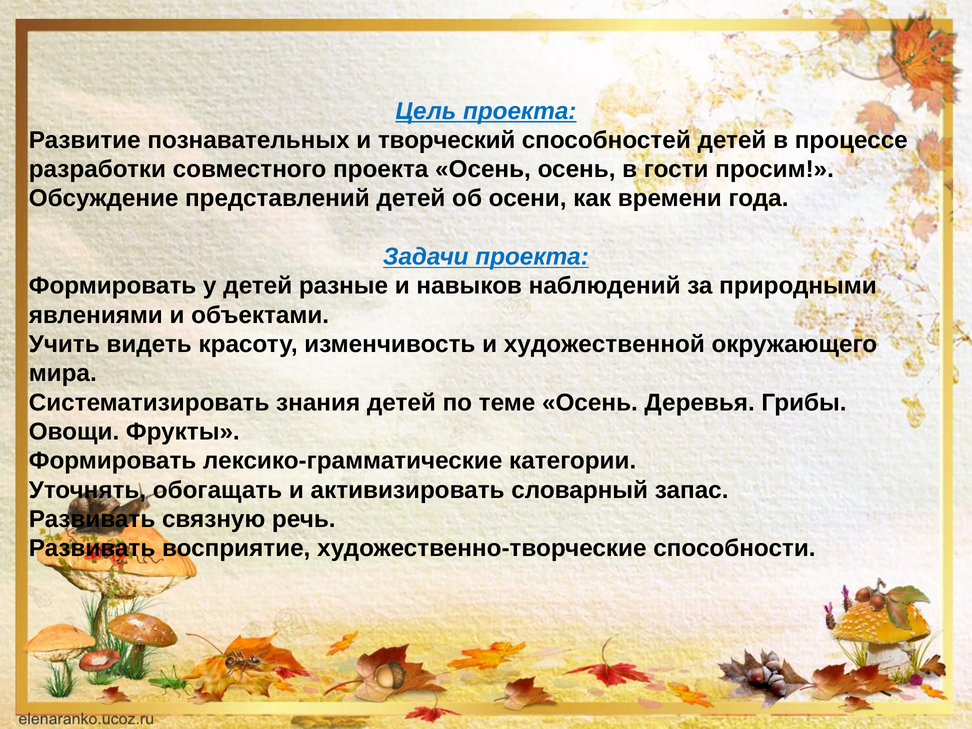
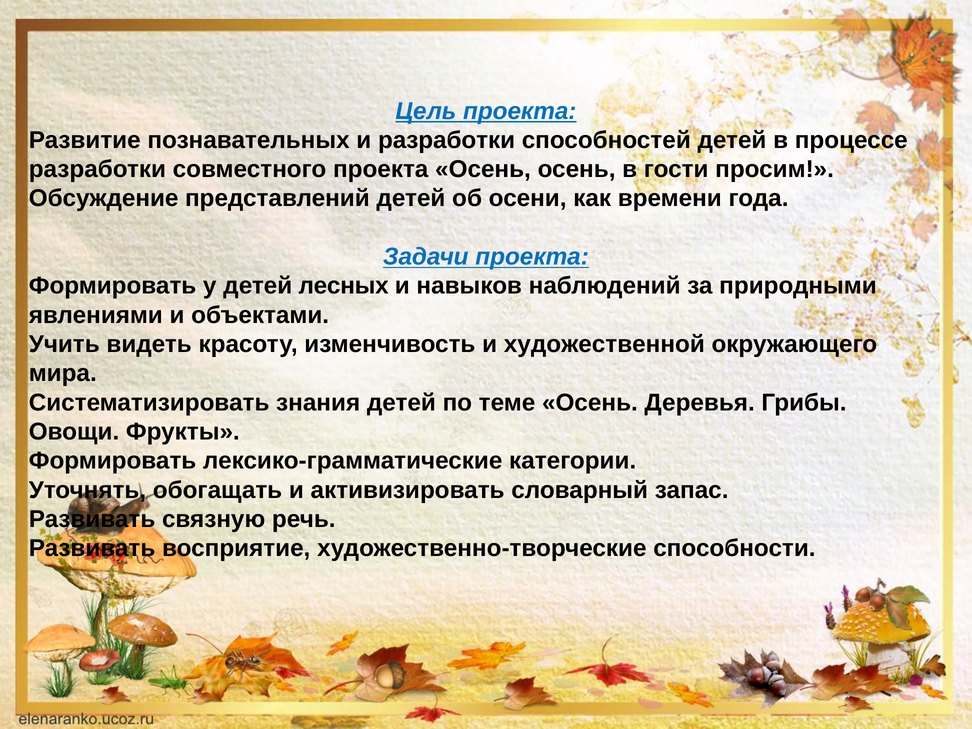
и творческий: творческий -> разработки (447, 140)
разные: разные -> лесных (344, 286)
